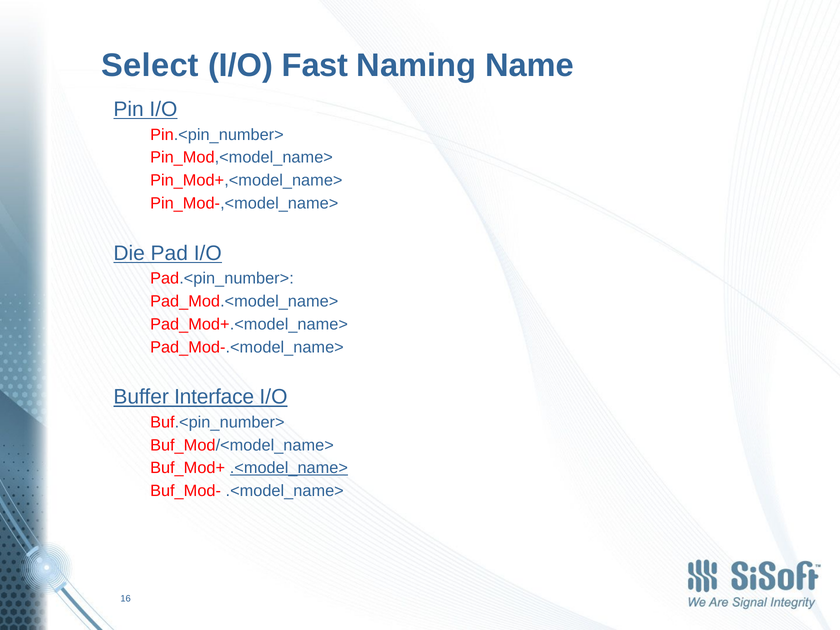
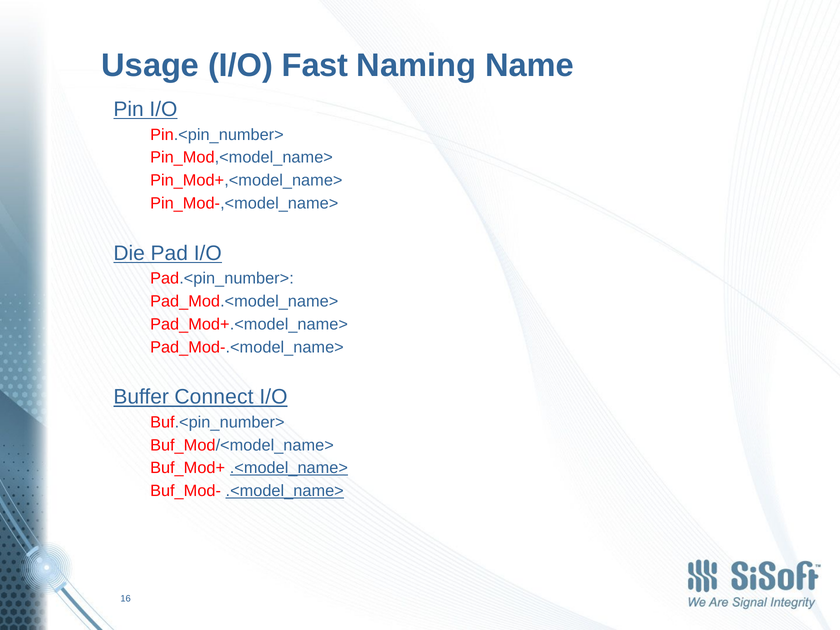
Select: Select -> Usage (150, 65)
Interface: Interface -> Connect (214, 397)
.<model_name> underline: none -> present (285, 491)
